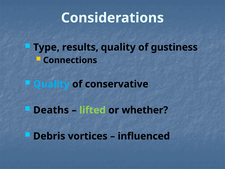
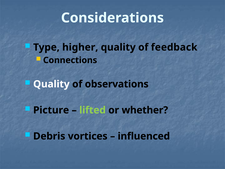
results: results -> higher (80, 47)
gustiness: gustiness -> feedback (174, 47)
Quality colour: light blue -> white (51, 84)
conservative: conservative -> observations (117, 84)
Deaths: Deaths -> Picture (51, 110)
